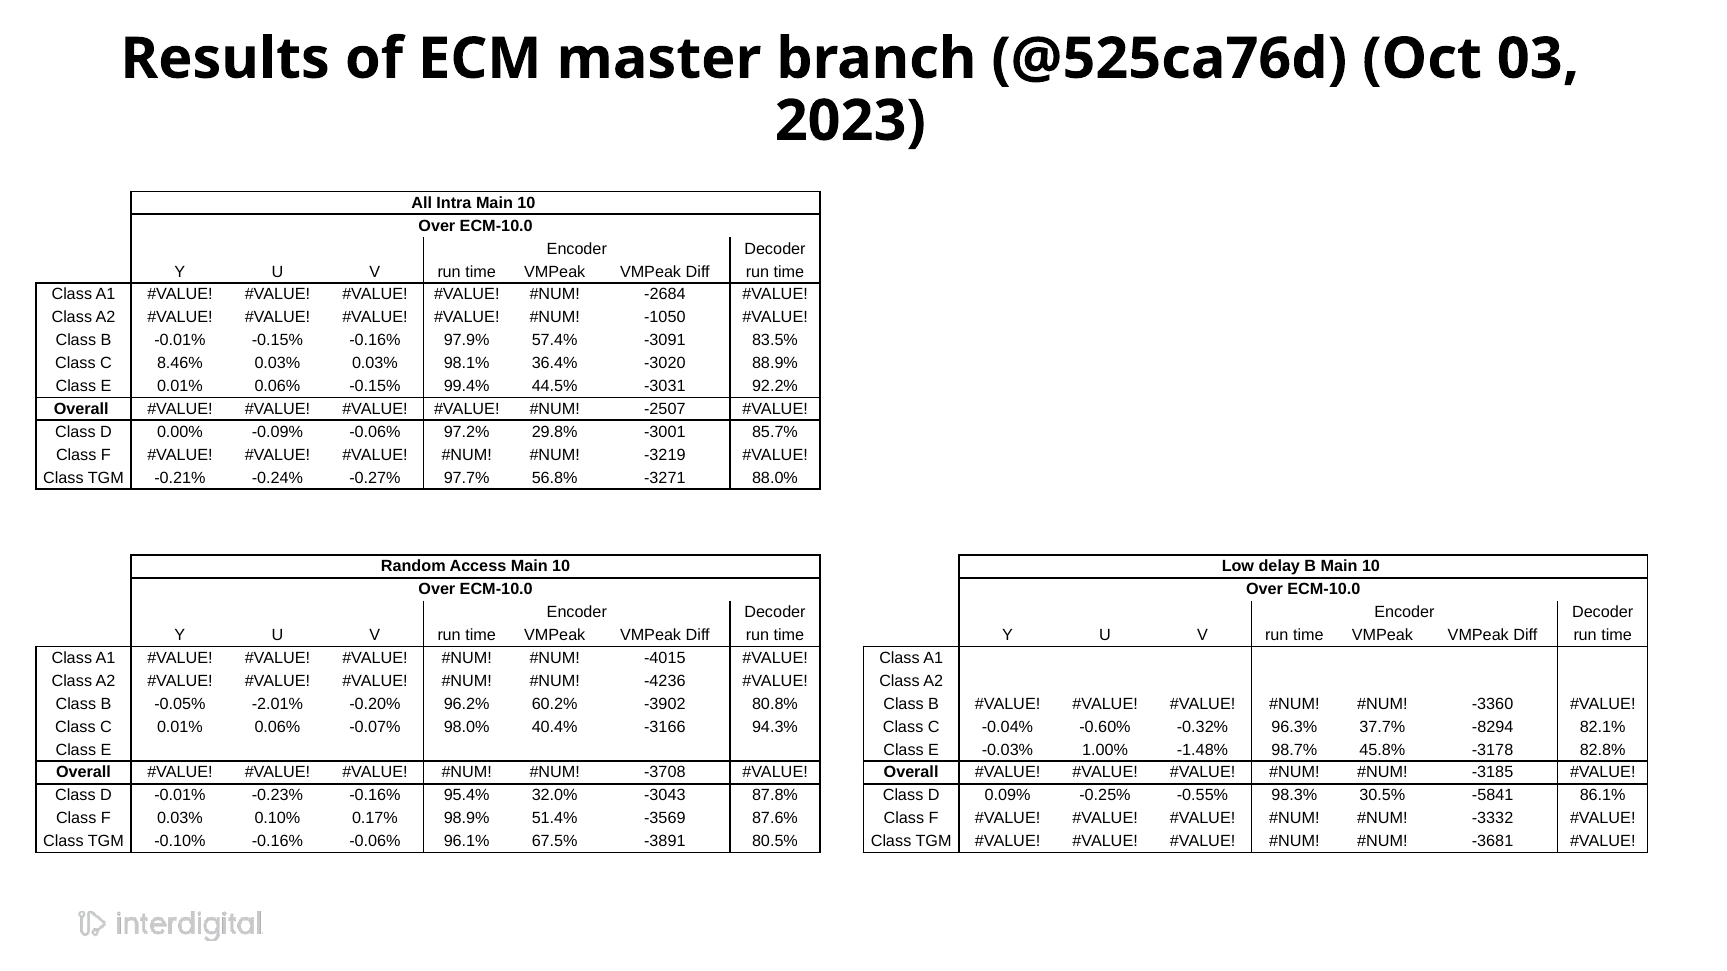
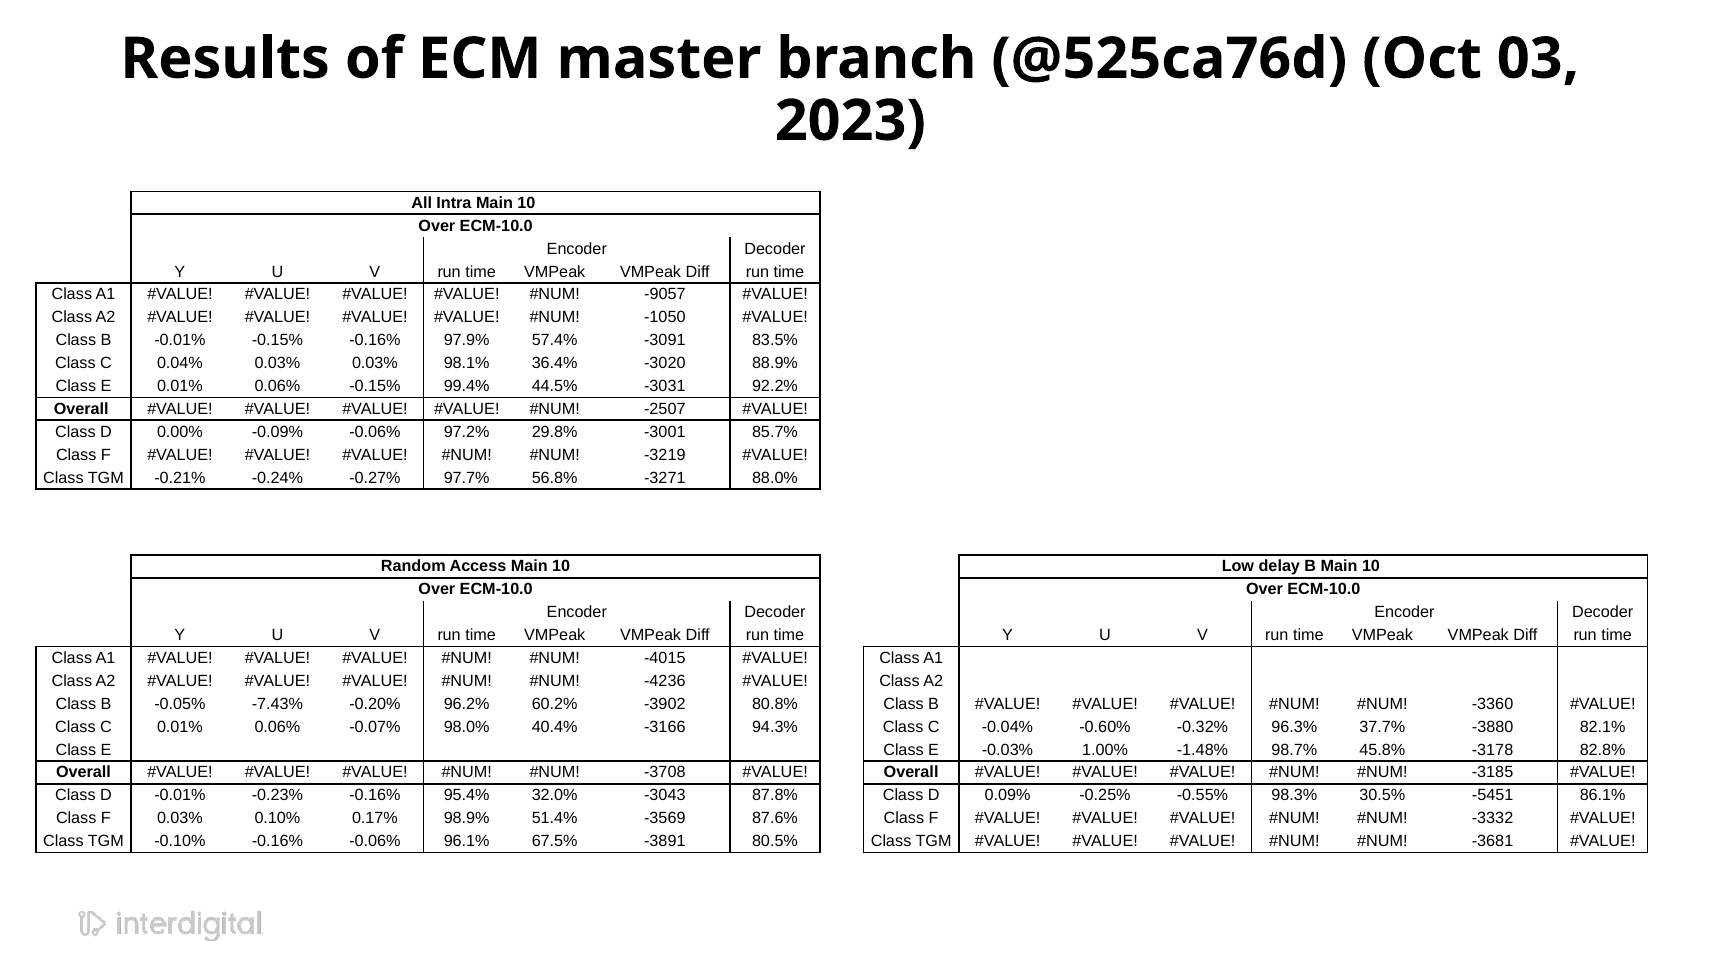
-2684: -2684 -> -9057 (665, 295)
8.46%: 8.46% -> 0.04% (180, 363)
-2.01%: -2.01% -> -7.43% (277, 704)
-8294: -8294 -> -3880 (1493, 727)
-5841: -5841 -> -5451 (1493, 796)
